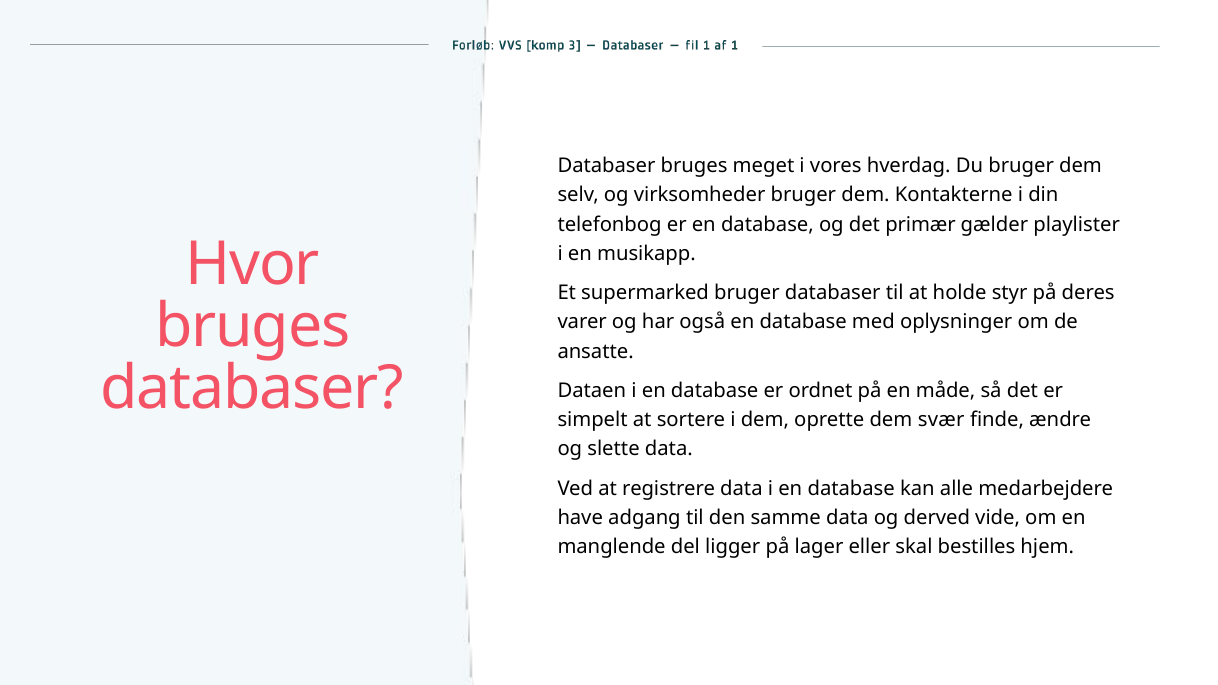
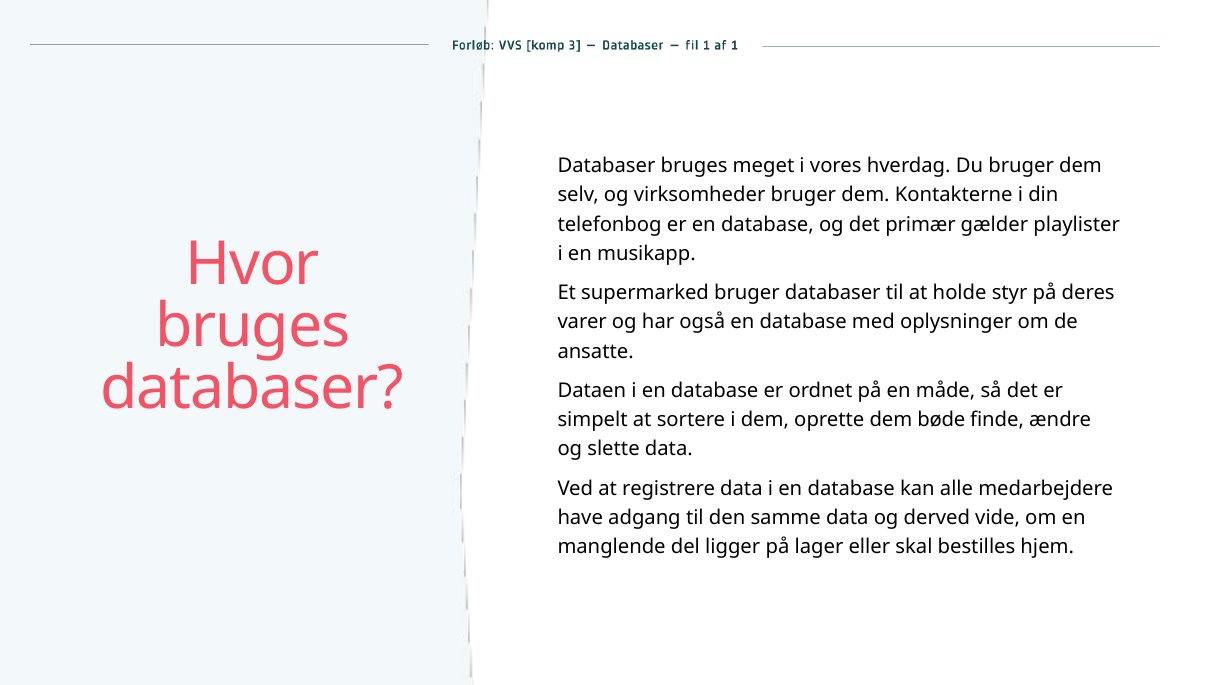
svær: svær -> bøde (941, 420)
